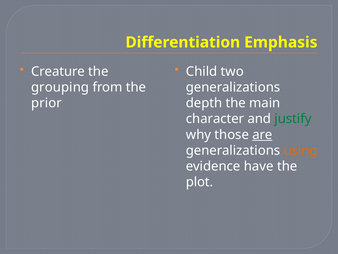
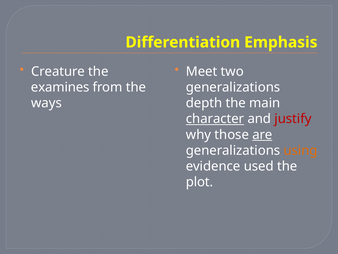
Child: Child -> Meet (202, 71)
grouping: grouping -> examines (60, 87)
prior: prior -> ways (46, 103)
character underline: none -> present (215, 119)
justify colour: green -> red (293, 119)
have: have -> used (259, 166)
